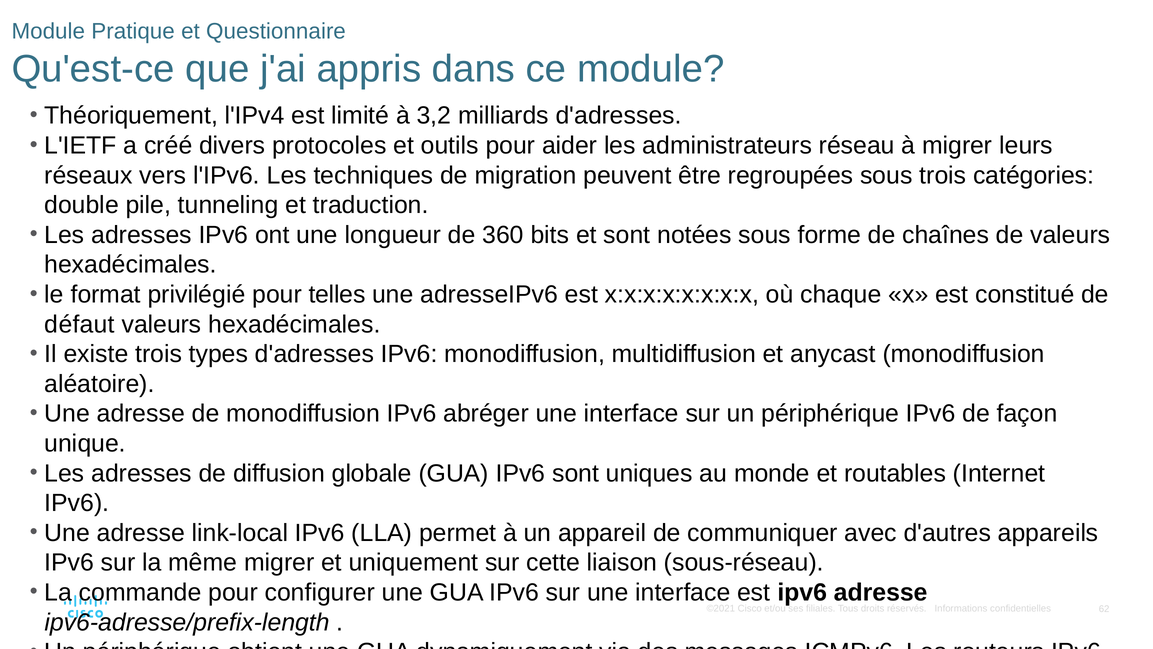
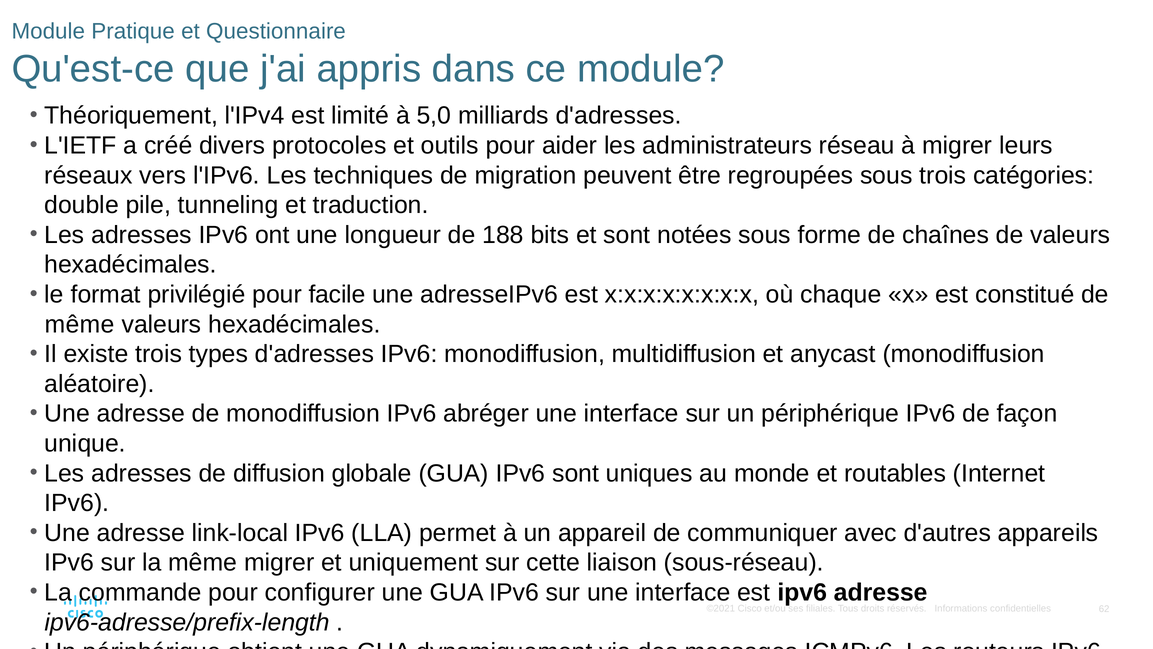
3,2: 3,2 -> 5,0 (434, 116)
360: 360 -> 188 (503, 235)
telles: telles -> facile (337, 294)
défaut: défaut -> même (80, 324)
